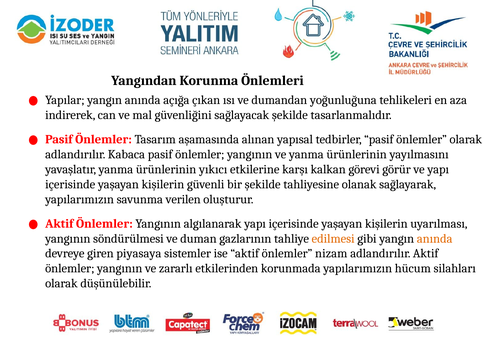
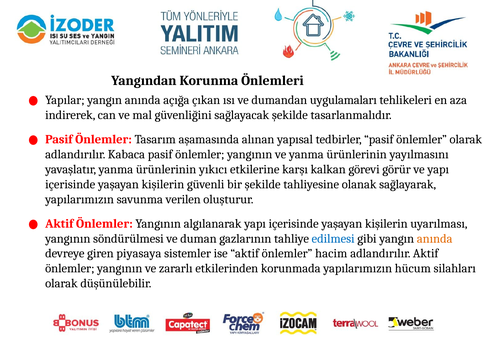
yoğunluğuna: yoğunluğuna -> uygulamaları (343, 100)
edilmesi colour: orange -> blue (333, 239)
nizam: nizam -> hacim (331, 254)
